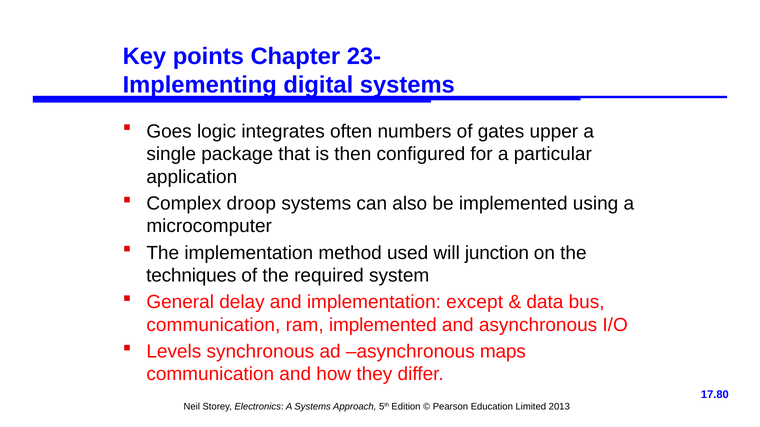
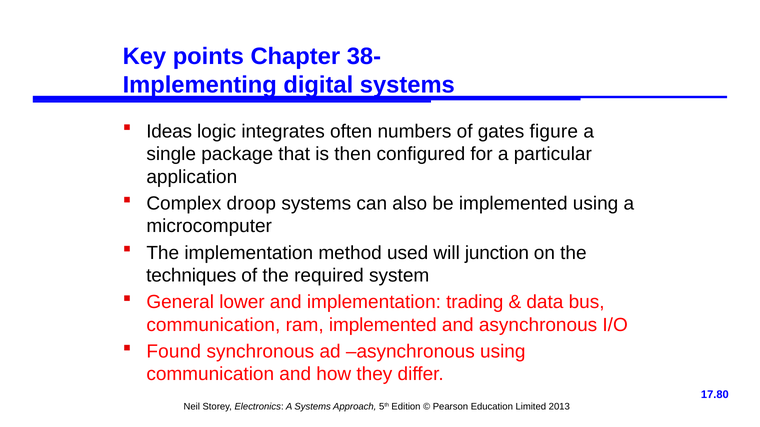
23-: 23- -> 38- (364, 57)
Goes: Goes -> Ideas (169, 131)
upper: upper -> figure (554, 131)
delay: delay -> lower (242, 302)
except: except -> trading (475, 302)
Levels: Levels -> Found (174, 352)
asynchronous maps: maps -> using (503, 352)
